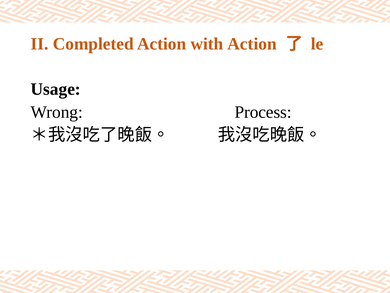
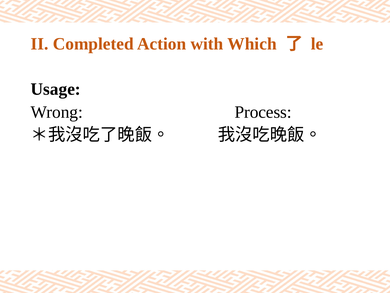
with Action: Action -> Which (252, 44)
